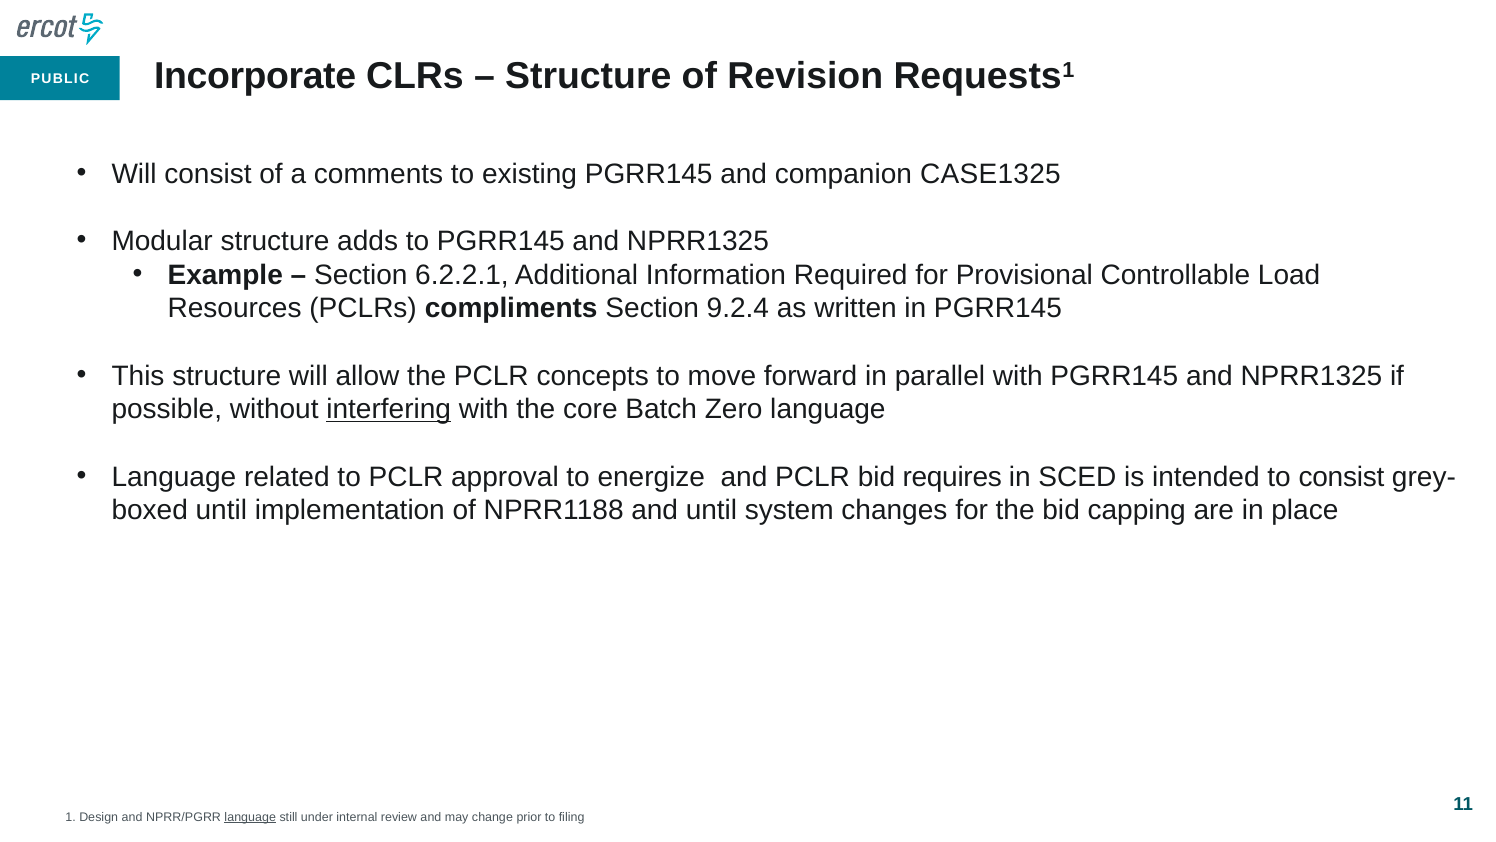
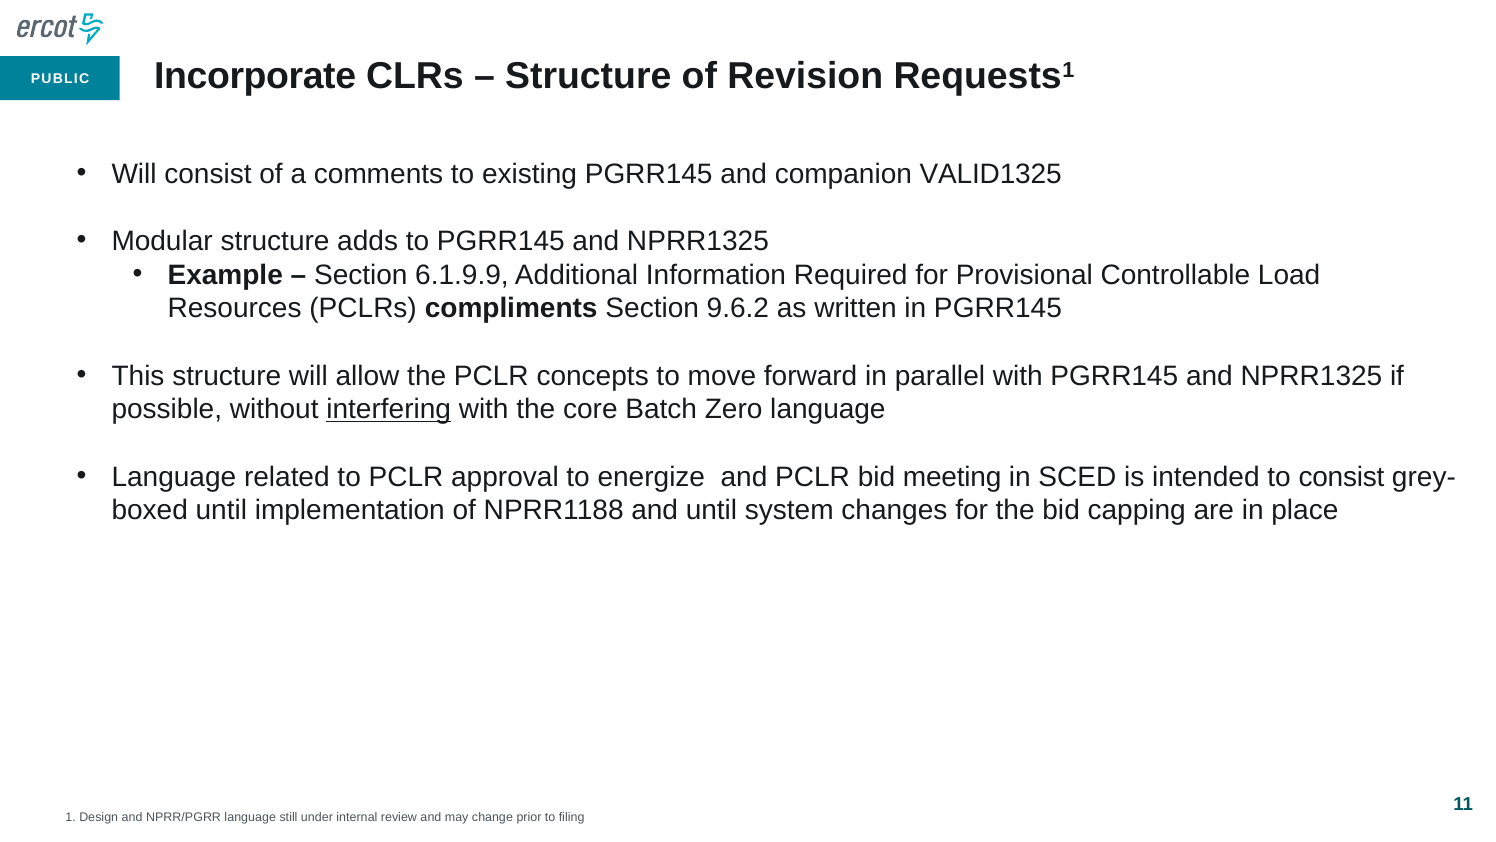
CASE1325: CASE1325 -> VALID1325 (991, 174)
6.2.2.1: 6.2.2.1 -> 6.1.9.9 (462, 275)
9.2.4: 9.2.4 -> 9.6.2 (738, 308)
requires: requires -> meeting (952, 477)
language underline: present -> none (250, 817)
